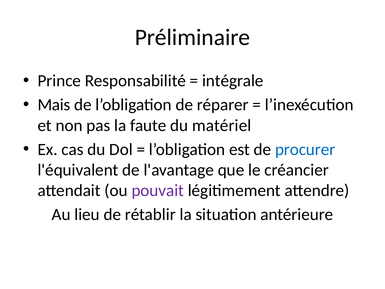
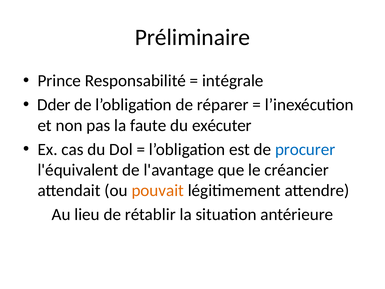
Mais: Mais -> Dder (54, 105)
matériel: matériel -> exécuter (222, 125)
pouvait colour: purple -> orange (158, 190)
